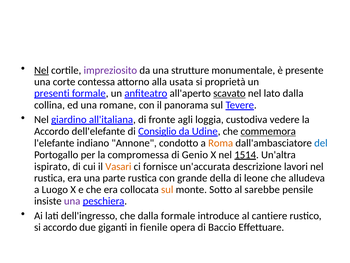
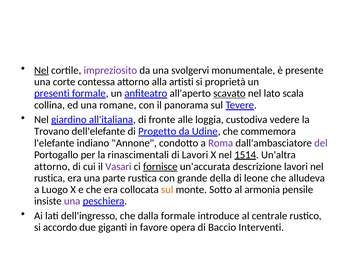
strutture: strutture -> svolgervi (190, 70)
usata: usata -> artisti (181, 82)
lato dalla: dalla -> scala (293, 93)
agli: agli -> alle (185, 119)
Accordo: Accordo -> Trovano (52, 131)
Consiglio: Consiglio -> Progetto (157, 131)
commemora underline: present -> none (268, 131)
Roma colour: orange -> purple (221, 143)
del colour: blue -> purple (321, 143)
compromessa: compromessa -> rinascimentali (138, 154)
di Genio: Genio -> Lavori (195, 154)
ispirato: ispirato -> attorno (52, 166)
Vasari colour: orange -> purple (118, 166)
fornisce underline: none -> present (160, 166)
sarebbe: sarebbe -> armonia (262, 189)
cantiere: cantiere -> centrale (270, 215)
fienile: fienile -> favore (154, 227)
Effettuare: Effettuare -> Interventi (261, 227)
